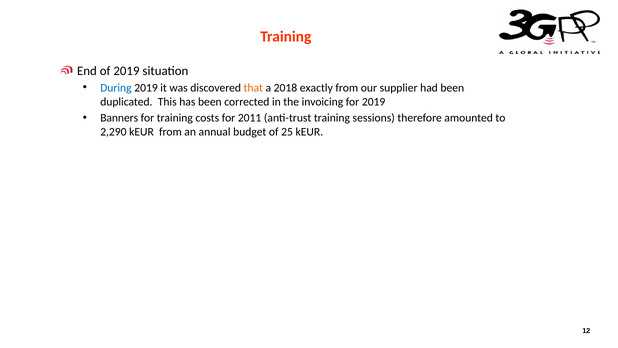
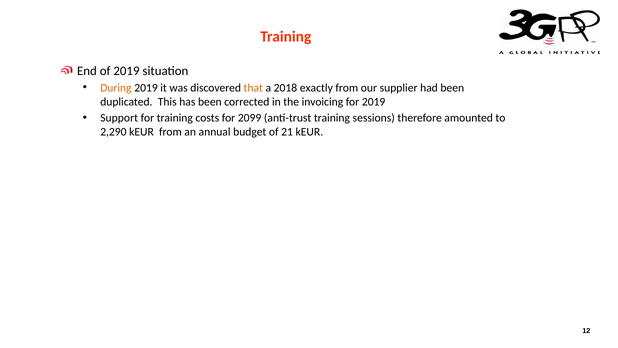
During colour: blue -> orange (116, 88)
Banners: Banners -> Support (119, 118)
2011: 2011 -> 2099 (250, 118)
25: 25 -> 21 (287, 132)
